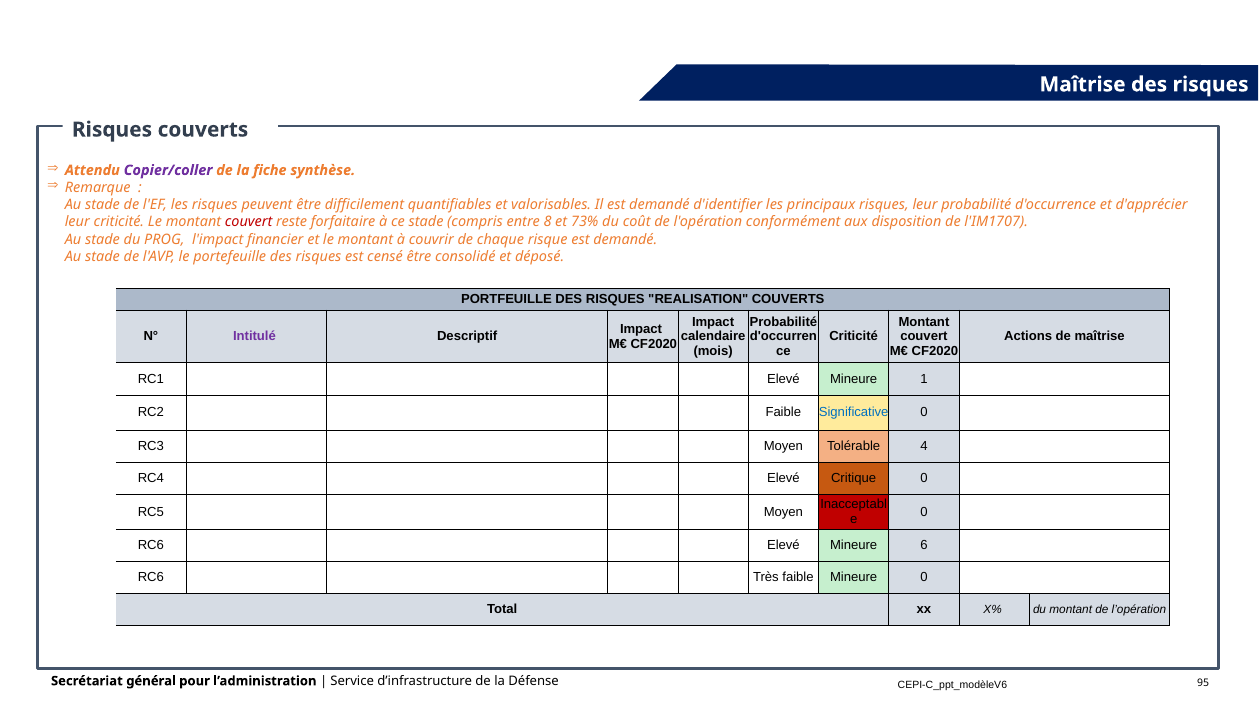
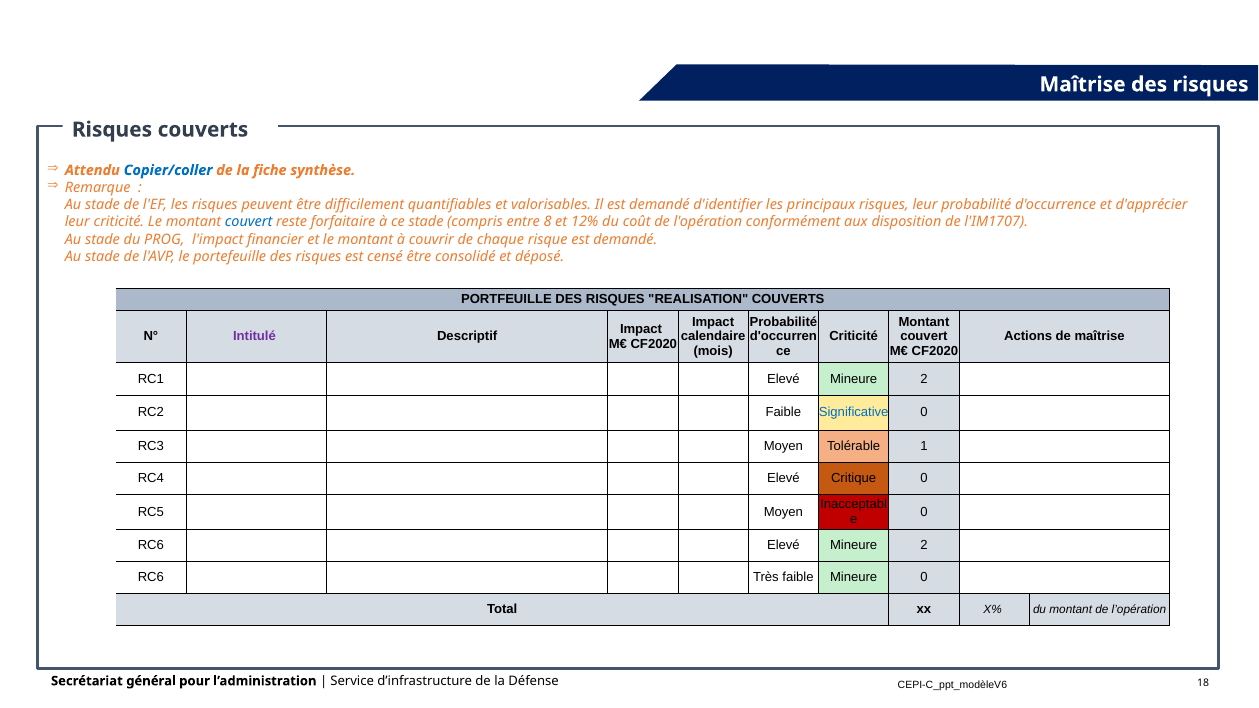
Copier/coller colour: purple -> blue (168, 170)
couvert colour: red -> blue (249, 222)
73%: 73% -> 12% (585, 222)
RC1 Elevé Mineure 1: 1 -> 2 (924, 379)
4: 4 -> 1 (924, 446)
RC6 Elevé Mineure 6: 6 -> 2 (924, 546)
95: 95 -> 18 (1203, 684)
